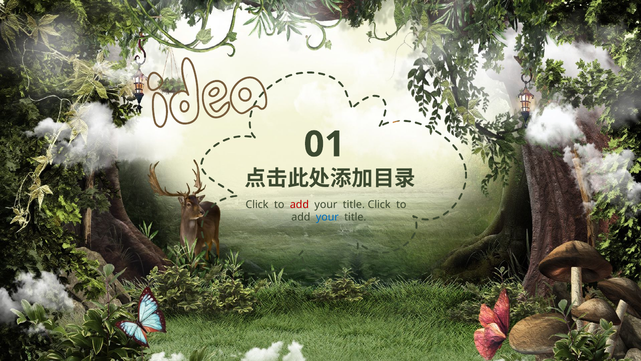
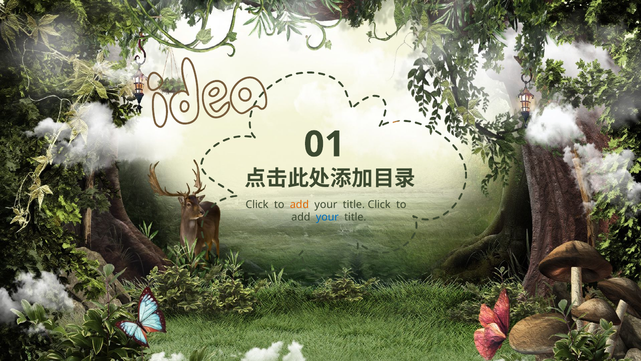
add colour: red -> orange (299, 204)
